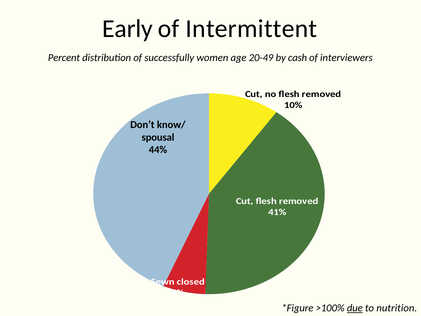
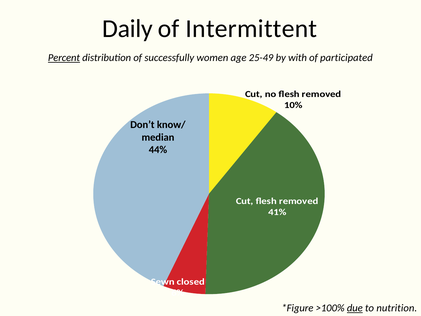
Early: Early -> Daily (127, 29)
Percent underline: none -> present (64, 58)
20-49: 20-49 -> 25-49 (261, 58)
cash: cash -> with (298, 58)
interviewers: interviewers -> participated (346, 58)
spousal: spousal -> median (158, 137)
